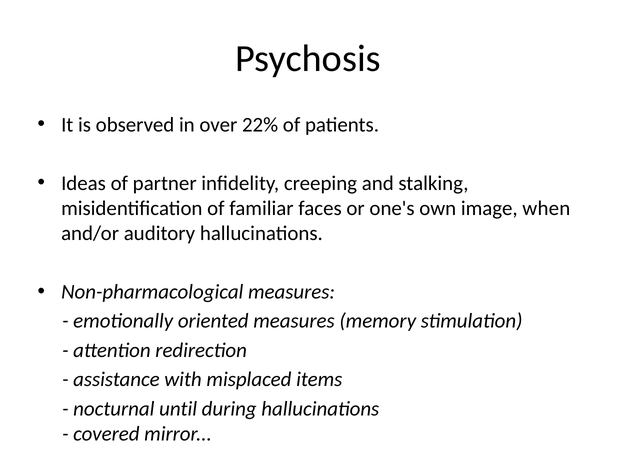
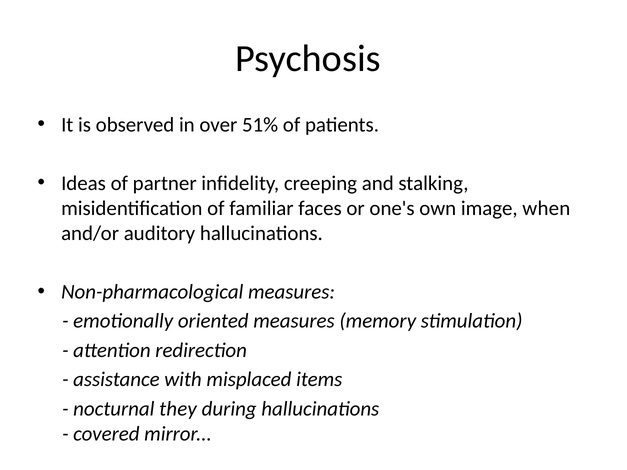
22%: 22% -> 51% (260, 125)
until: until -> they (178, 409)
